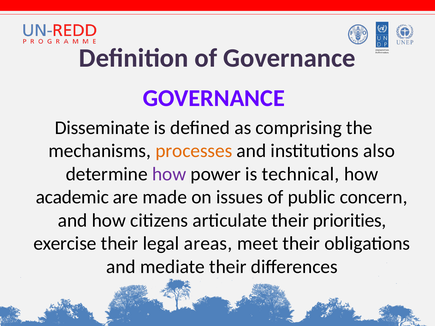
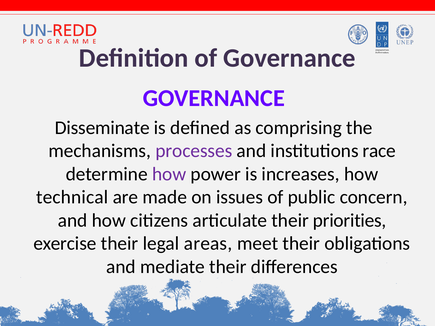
processes colour: orange -> purple (194, 151)
also: also -> race (379, 151)
technical: technical -> increases (301, 174)
academic: academic -> technical (72, 197)
